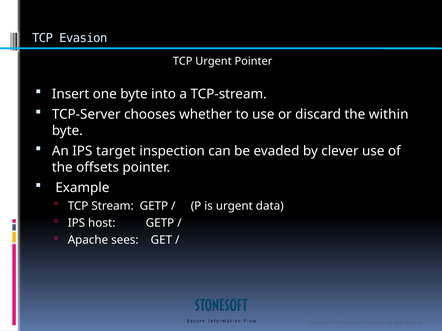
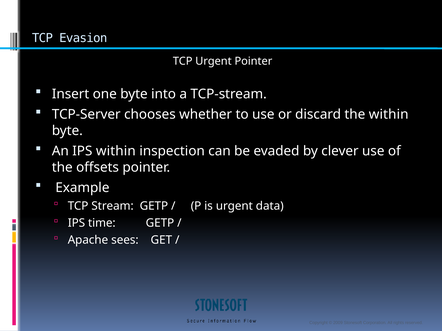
IPS target: target -> within (116, 151)
host: host -> time (102, 223)
